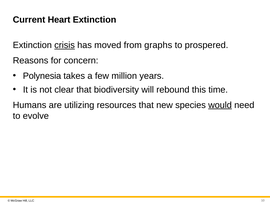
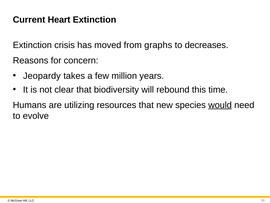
crisis underline: present -> none (65, 45)
prospered: prospered -> decreases (207, 45)
Polynesia: Polynesia -> Jeopardy (42, 76)
